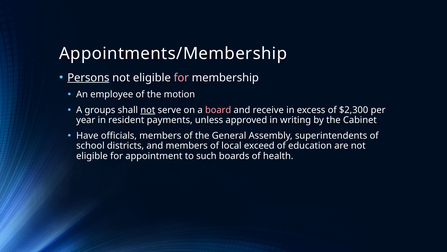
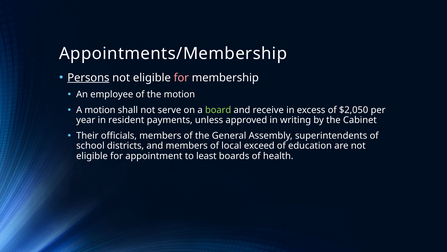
A groups: groups -> motion (100, 110)
not underline: present -> none (148, 110)
board colour: pink -> light green (218, 110)
$2,300: $2,300 -> $2,050 (354, 110)
Have: Have -> Their (87, 136)
such: such -> least (206, 156)
